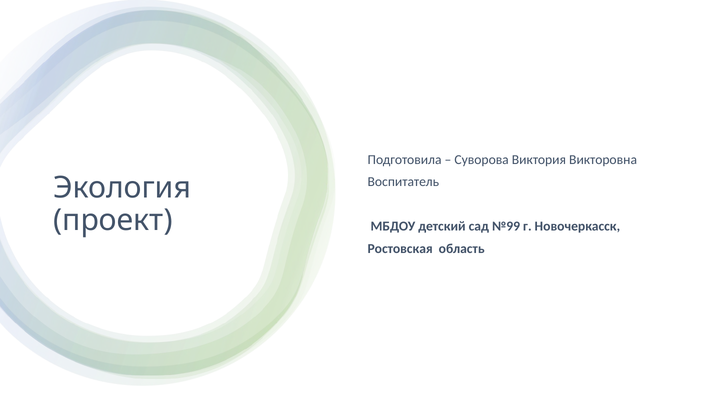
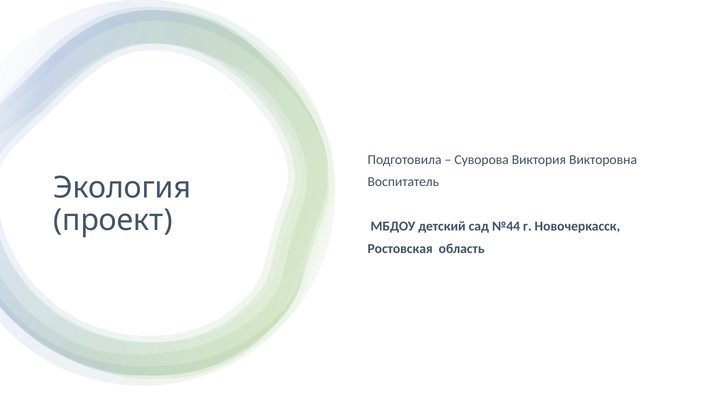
№99: №99 -> №44 (506, 226)
